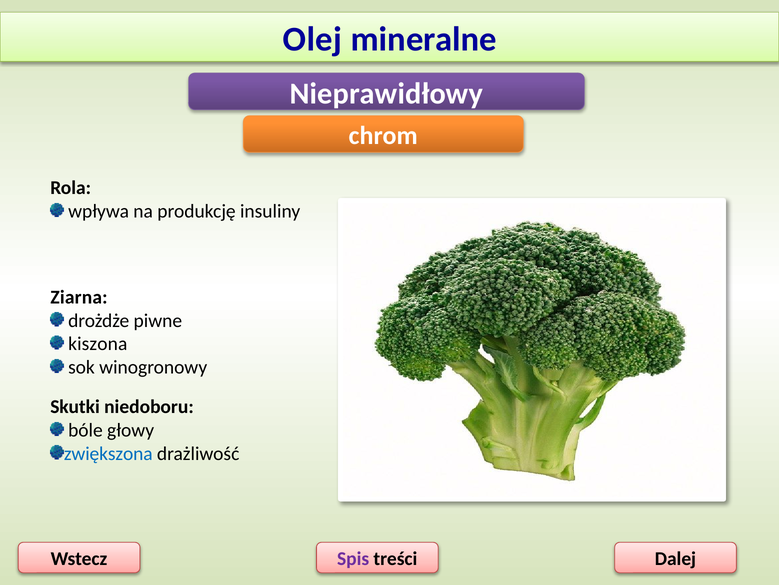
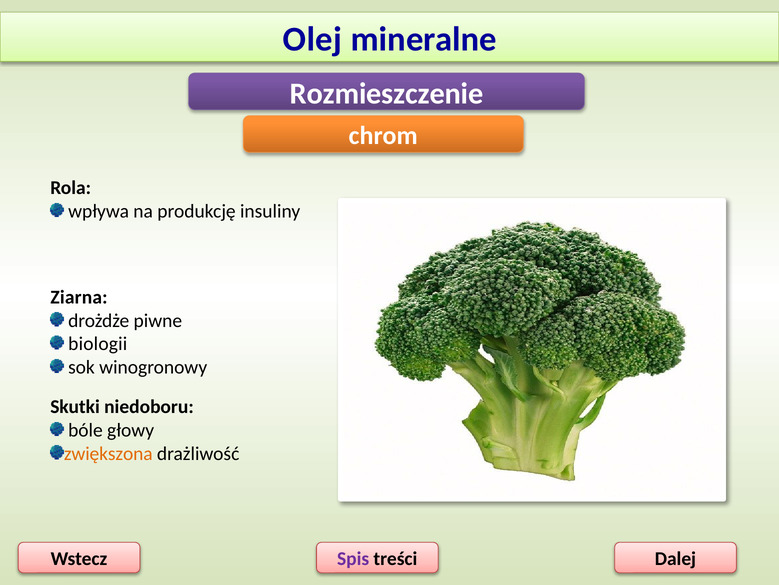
Nieprawidłowy: Nieprawidłowy -> Rozmieszczenie (386, 93)
kiszona: kiszona -> biologii (98, 344)
zwiększona colour: blue -> orange (108, 453)
